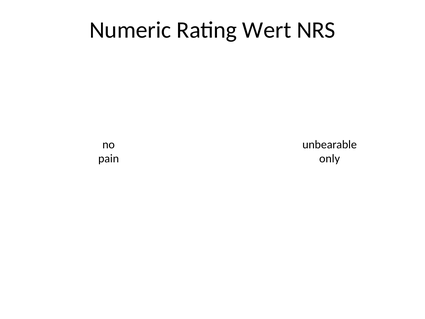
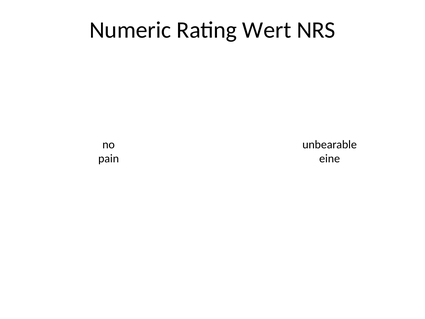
only: only -> eine (330, 159)
